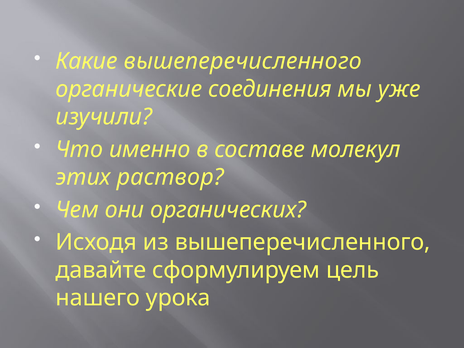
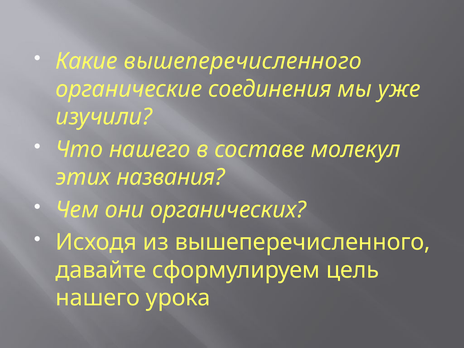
Что именно: именно -> нашего (150, 149)
раствор: раствор -> названия (171, 177)
